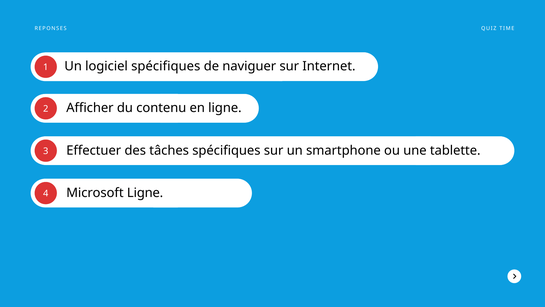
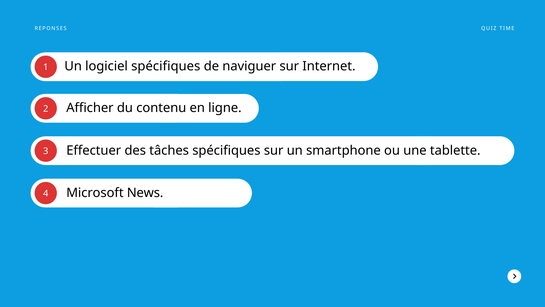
Microsoft Ligne: Ligne -> News (145, 193)
